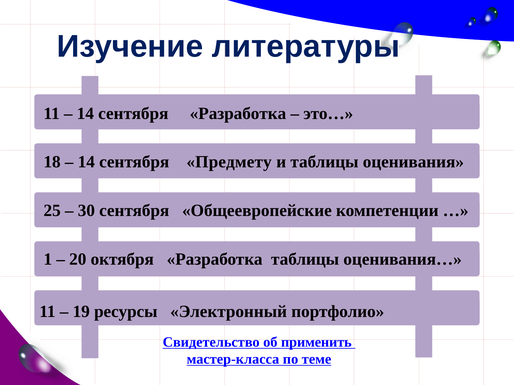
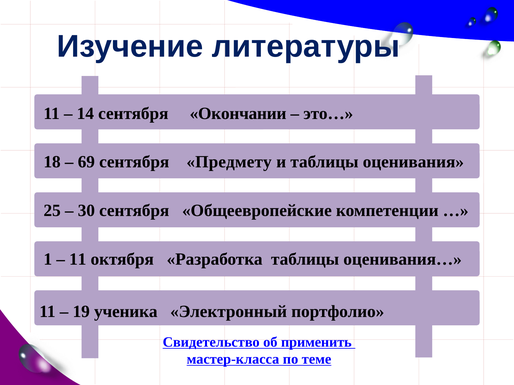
сентября Разработка: Разработка -> Окончании (238, 114)
14: 14 -> 69 (86, 162)
20: 20 -> 11 (78, 259)
ресурсы: ресурсы -> ученика (126, 312)
